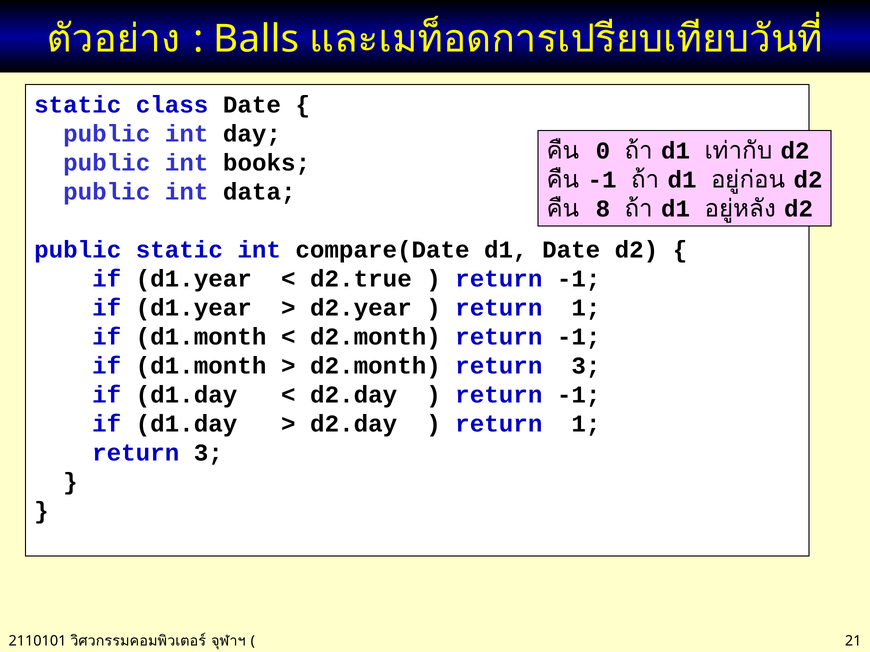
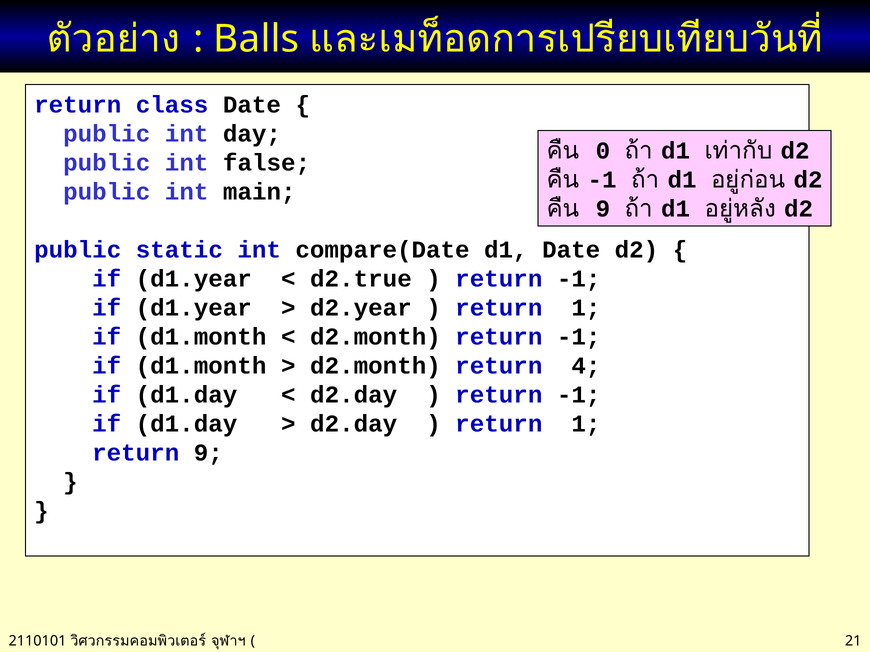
static: static -> return (78, 105)
books: books -> false (267, 163)
data: data -> main (259, 192)
8: 8 -> 9 (603, 209)
d2.month return 3: 3 -> 4 (586, 366)
3: 3 -> 9 (208, 453)
